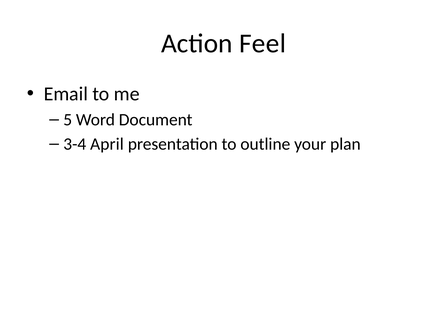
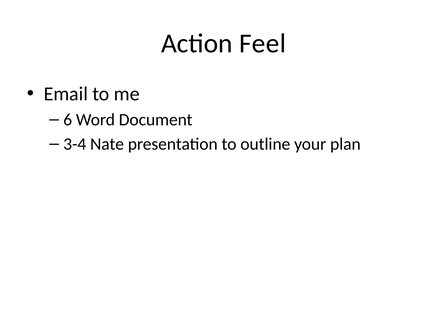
5: 5 -> 6 (68, 120)
April: April -> Nate (107, 144)
